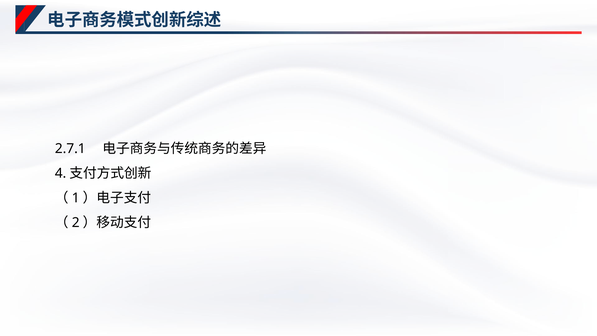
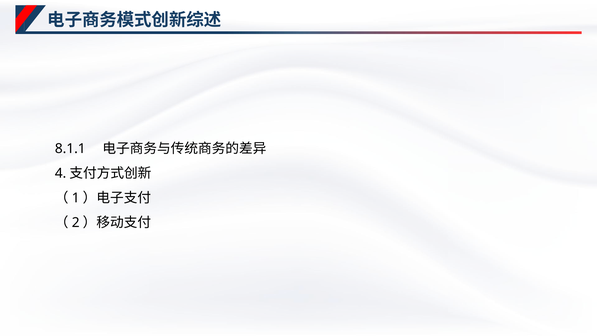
2.7.1: 2.7.1 -> 8.1.1 (70, 149)
